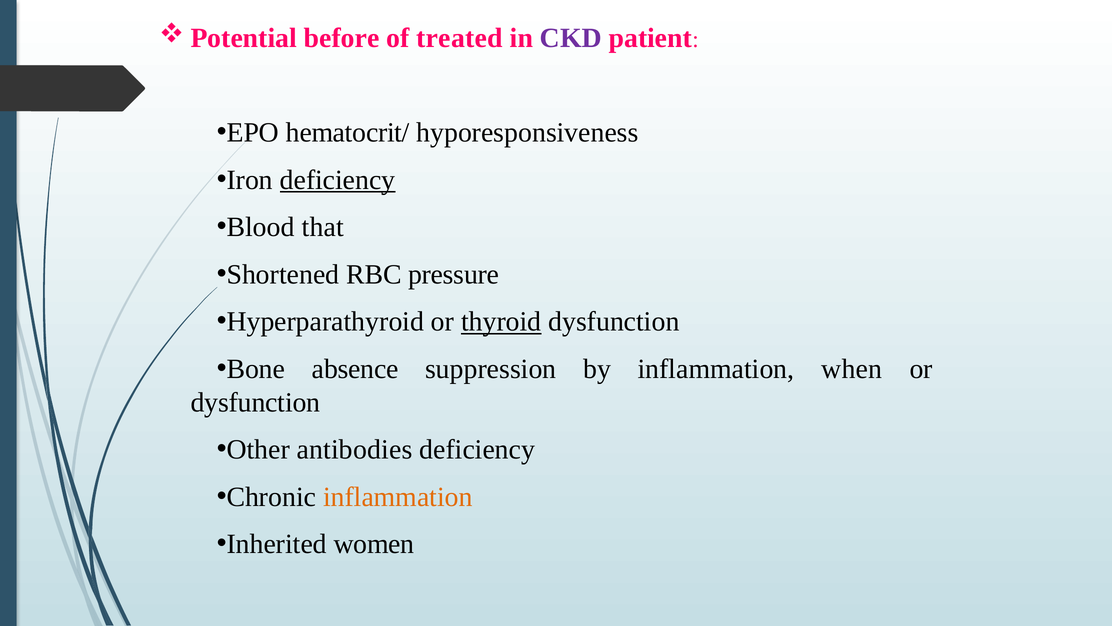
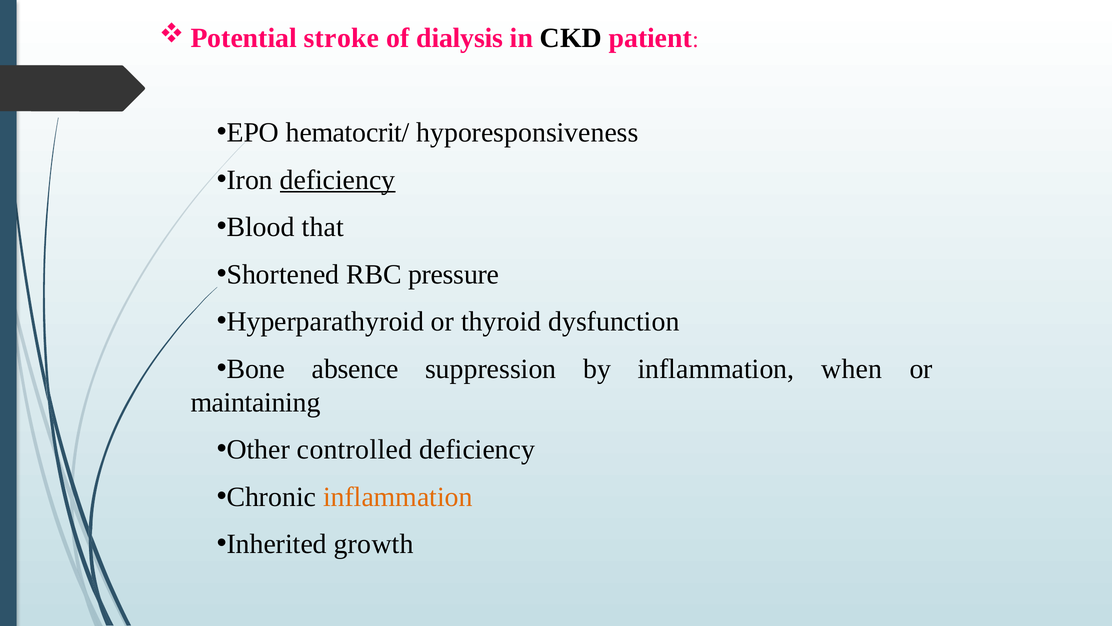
before: before -> stroke (342, 38)
treated: treated -> dialysis (460, 38)
CKD colour: purple -> black (571, 38)
thyroid underline: present -> none (501, 321)
dysfunction: dysfunction -> maintaining (255, 402)
antibodies: antibodies -> controlled (354, 449)
women: women -> growth (374, 544)
